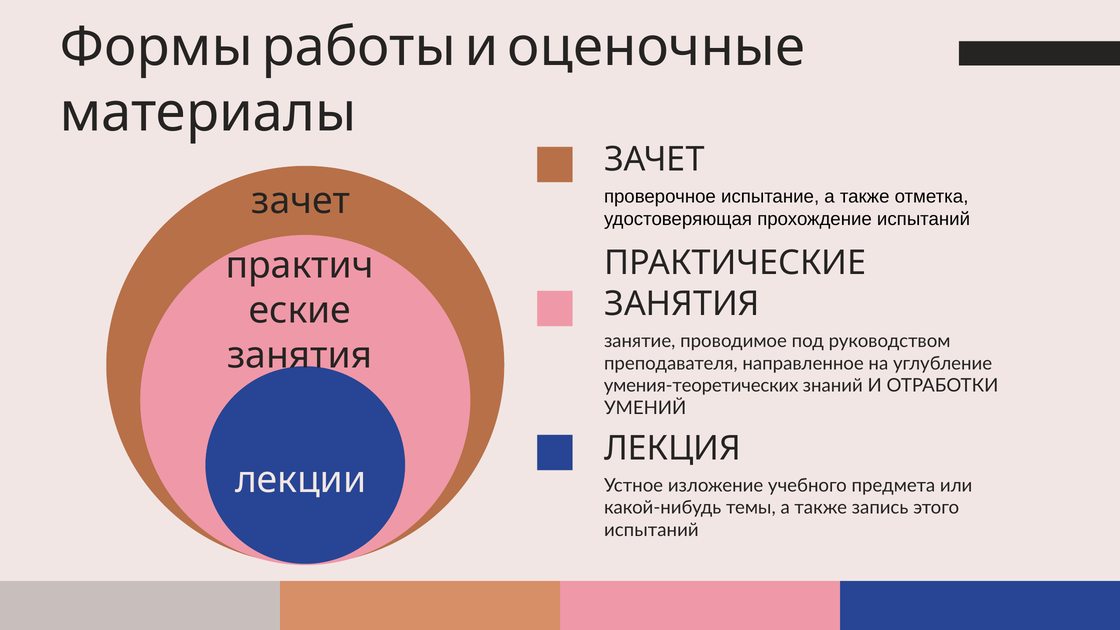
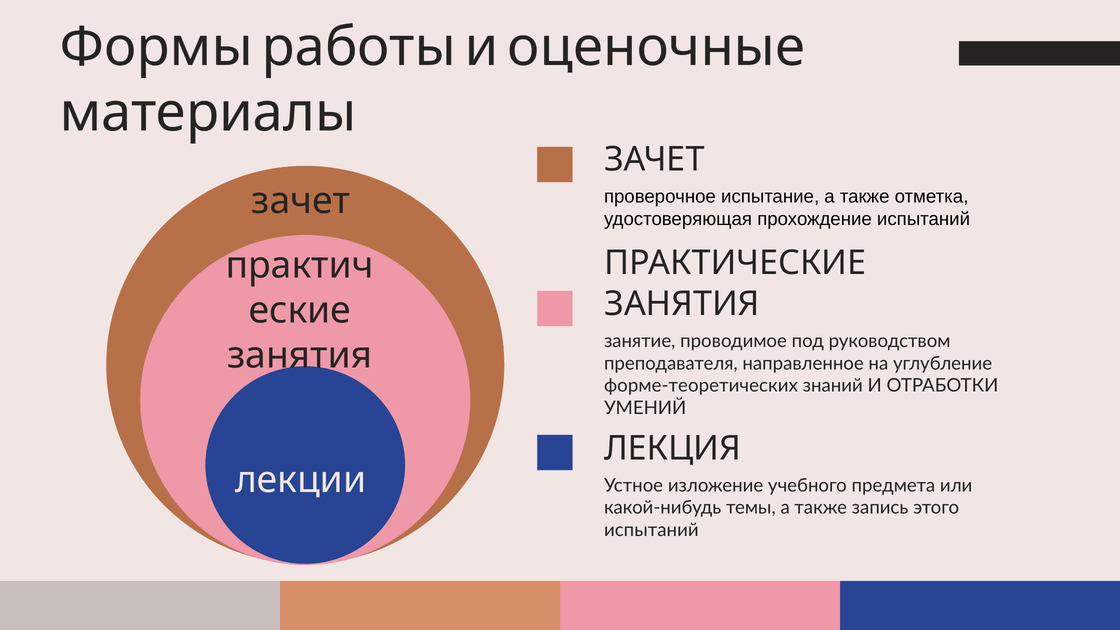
умения-теоретических: умения-теоретических -> форме-теоретических (701, 386)
